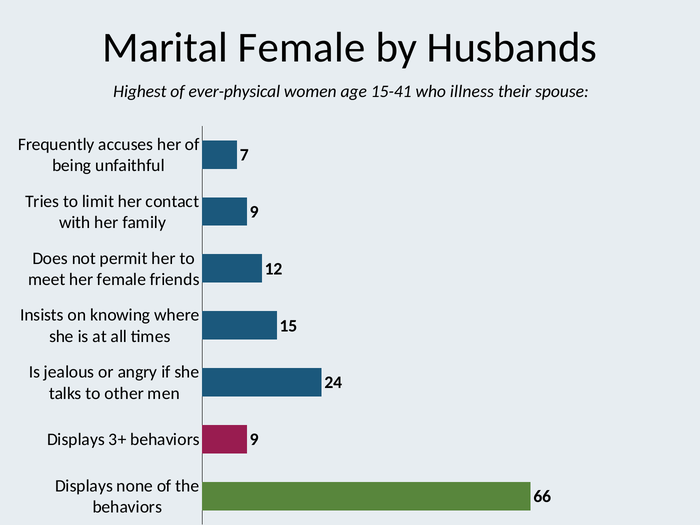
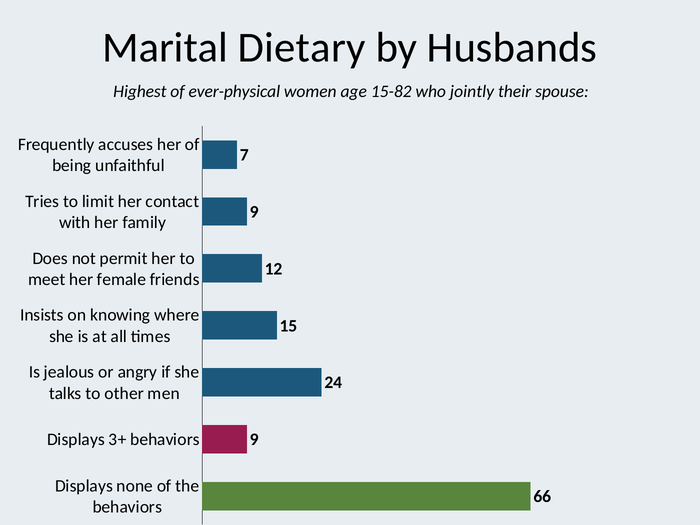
Marital Female: Female -> Dietary (302, 48)
15-41: 15-41 -> 15-82 (391, 91)
illness: illness -> jointly (472, 91)
